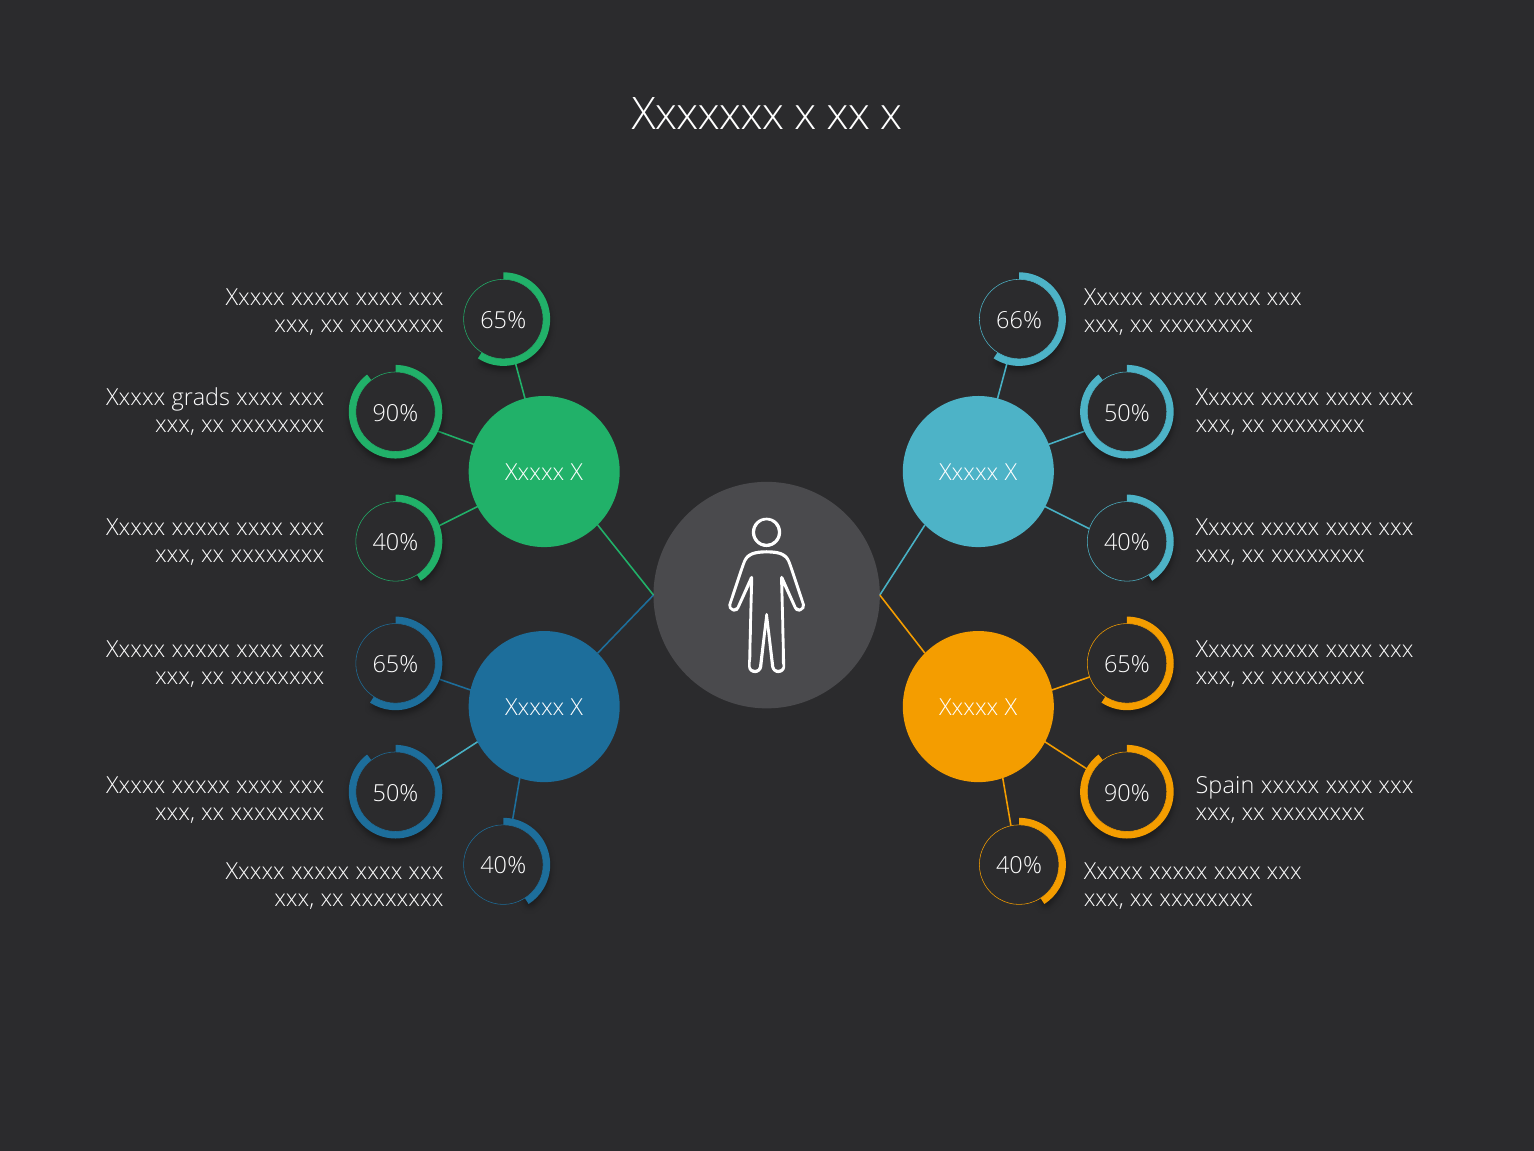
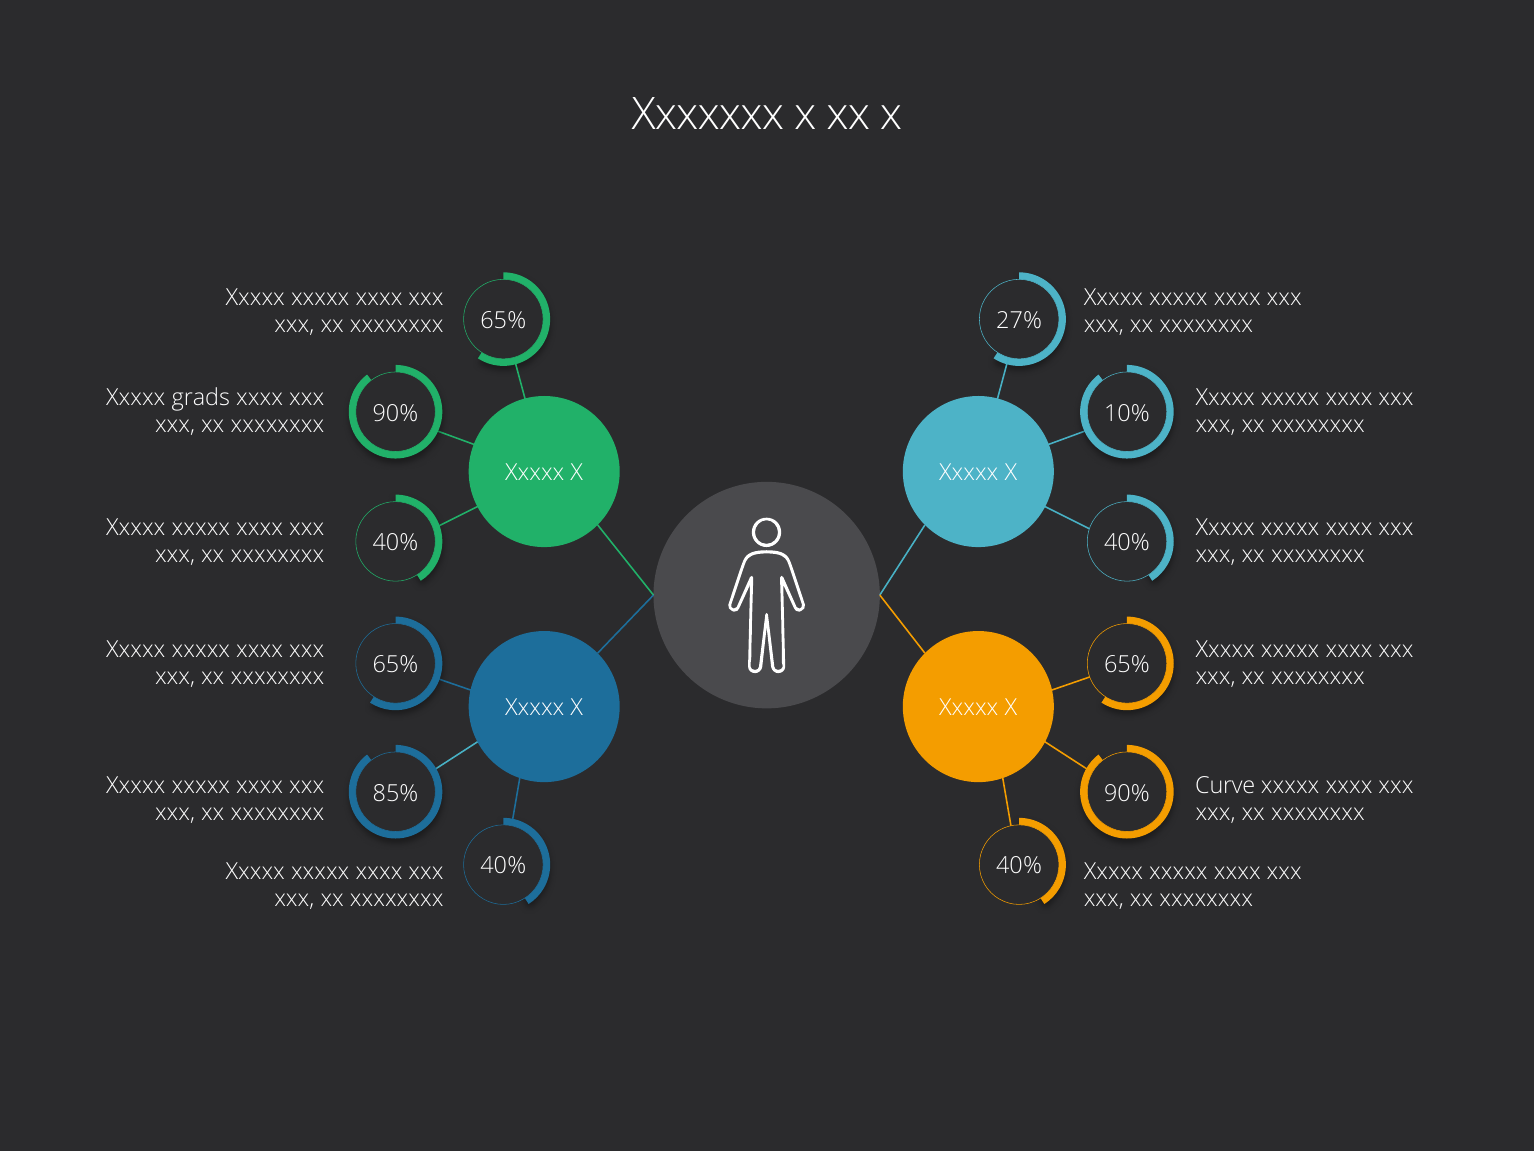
66%: 66% -> 27% (1019, 321)
50%: 50% -> 10% (1127, 413)
Spain: Spain -> Curve (1225, 785)
50%: 50% -> 85% (395, 793)
